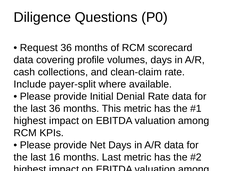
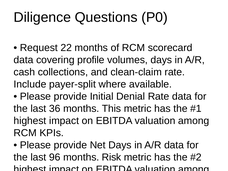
Request 36: 36 -> 22 (66, 48)
16: 16 -> 96 (55, 157)
months Last: Last -> Risk (112, 157)
